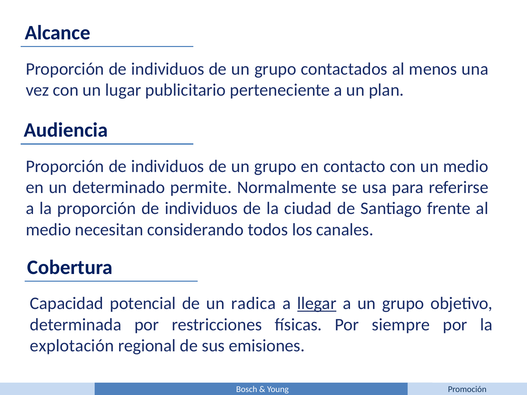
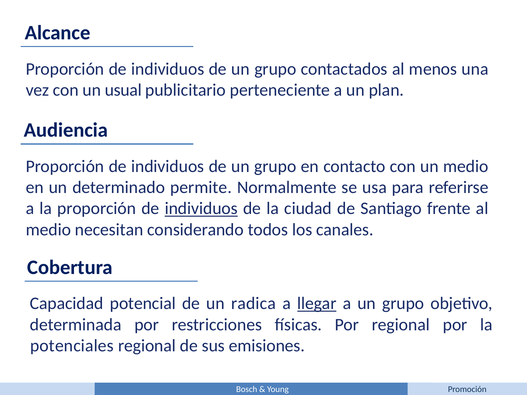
lugar: lugar -> usual (123, 90)
individuos underline: none -> present (201, 209)
Por siempre: siempre -> regional (401, 325)
explotación: explotación -> potenciales (72, 346)
